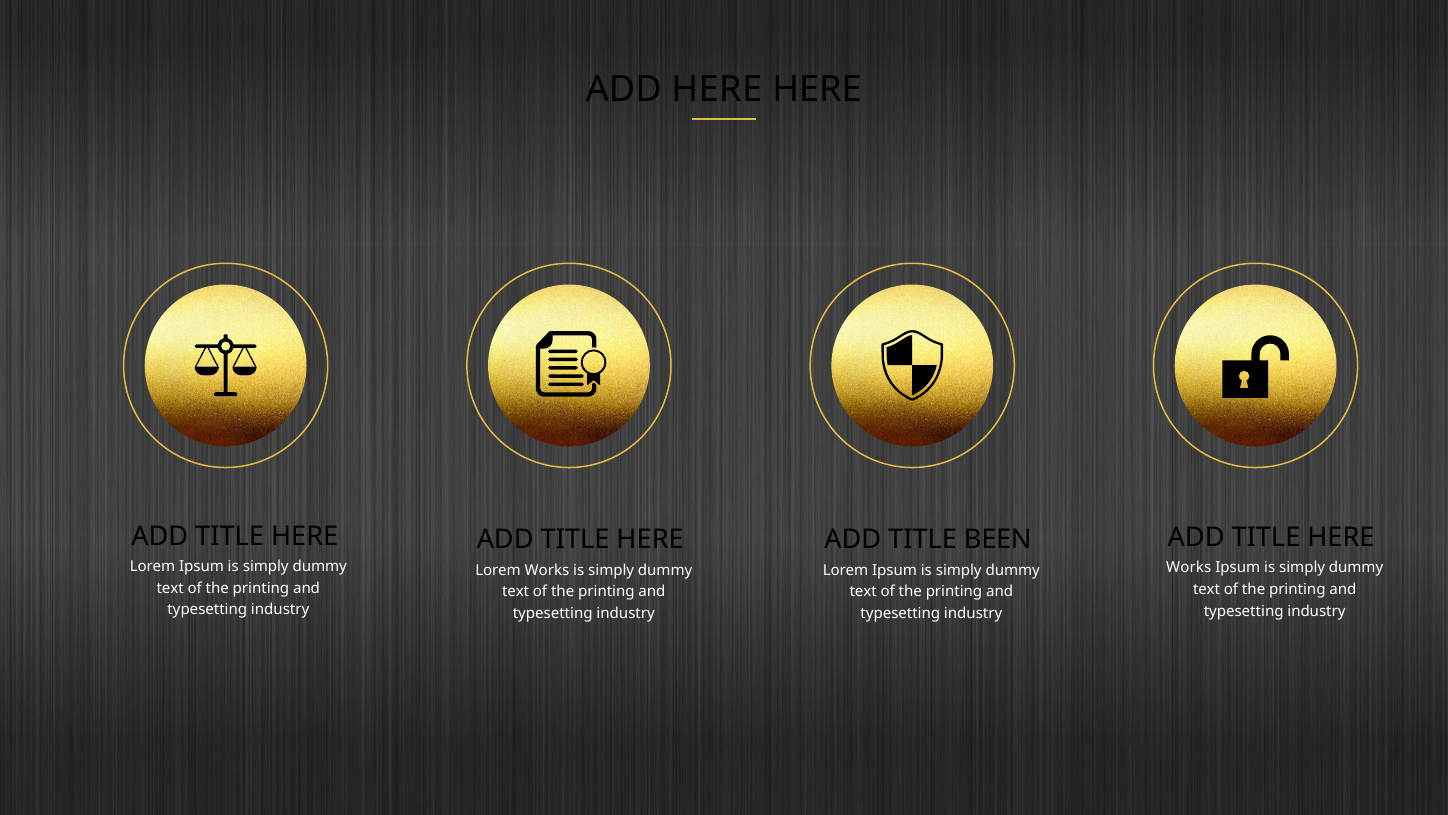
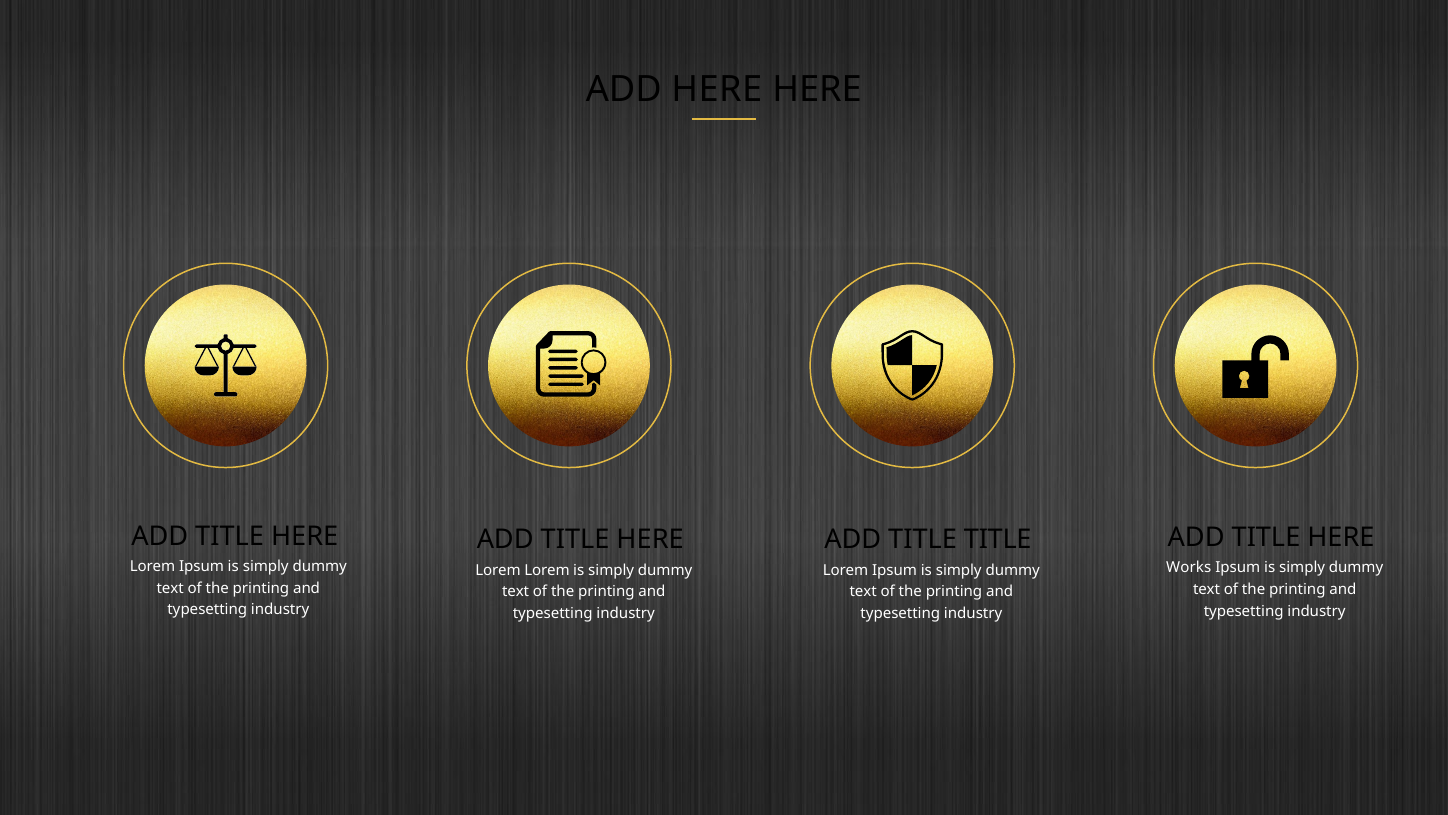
TITLE BEEN: BEEN -> TITLE (998, 540)
Lorem Works: Works -> Lorem (547, 570)
